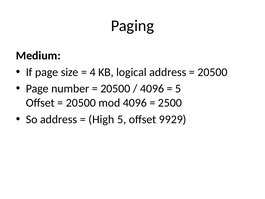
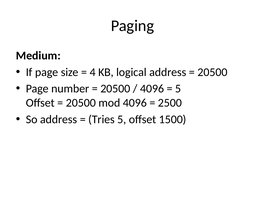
High: High -> Tries (102, 119)
9929: 9929 -> 1500 (173, 119)
